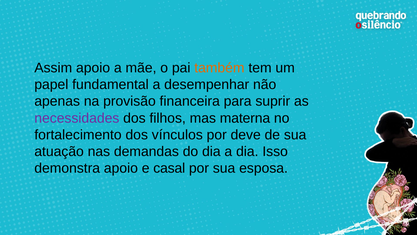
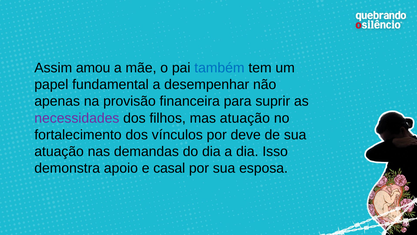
Assim apoio: apoio -> amou (93, 68)
também colour: orange -> blue (219, 68)
mas materna: materna -> atuação (245, 118)
